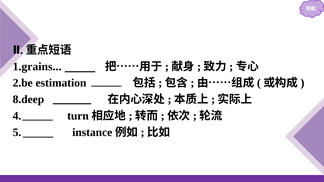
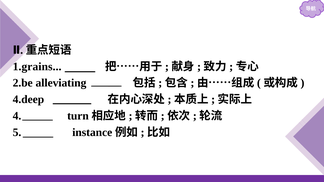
estimation: estimation -> alleviating (61, 83)
8.deep: 8.deep -> 4.deep (28, 100)
